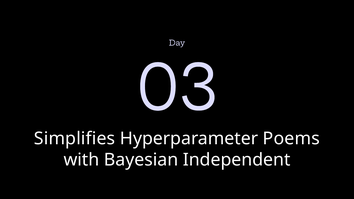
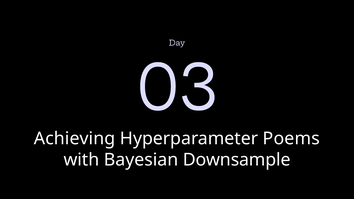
Simplifies: Simplifies -> Achieving (75, 139)
Independent: Independent -> Downsample (237, 160)
